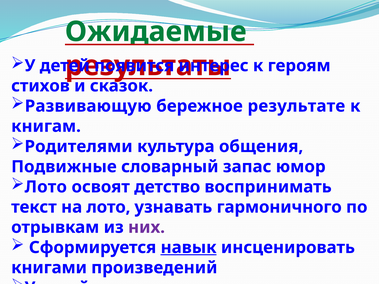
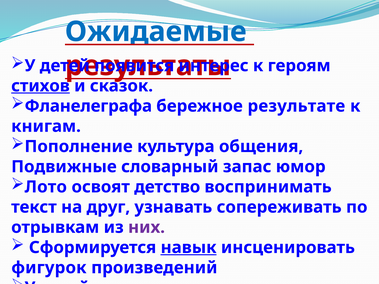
Ожидаемые colour: green -> blue (156, 32)
стихов underline: none -> present (40, 86)
Развивающую: Развивающую -> Фланелеграфа (88, 106)
Родителями: Родителями -> Пополнение (79, 147)
на лото: лото -> друг (108, 207)
гармоничного: гармоничного -> сопереживать (279, 207)
книгами: книгами -> фигурок (49, 268)
